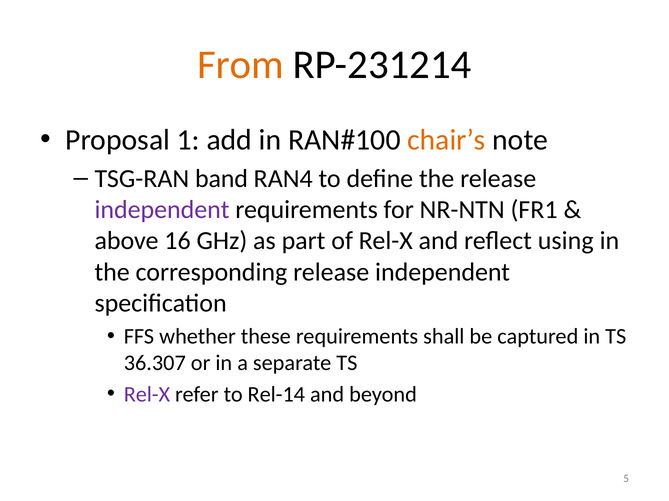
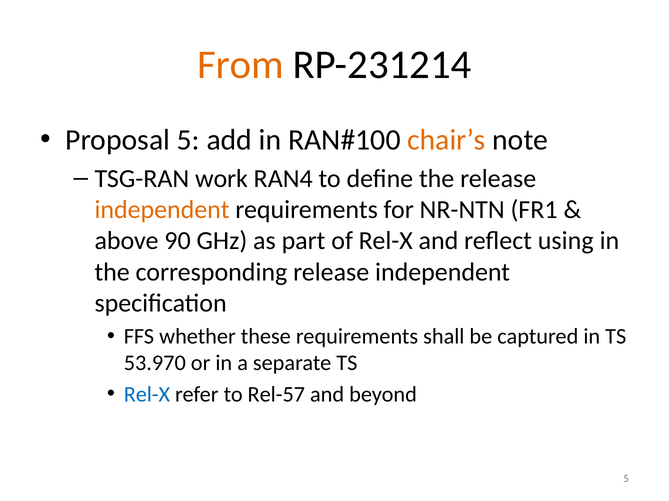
Proposal 1: 1 -> 5 (188, 140)
band: band -> work (221, 179)
independent colour: purple -> orange (162, 210)
16: 16 -> 90 (178, 241)
36.307: 36.307 -> 53.970 (155, 364)
Rel-X colour: purple -> blue (147, 395)
Rel-14: Rel-14 -> Rel-57 (276, 395)
